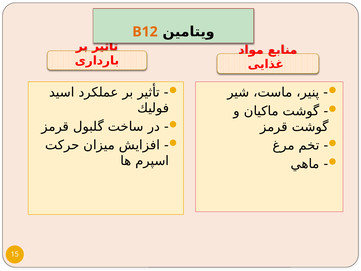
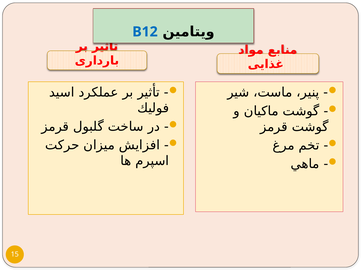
B12 colour: orange -> blue (145, 32)
